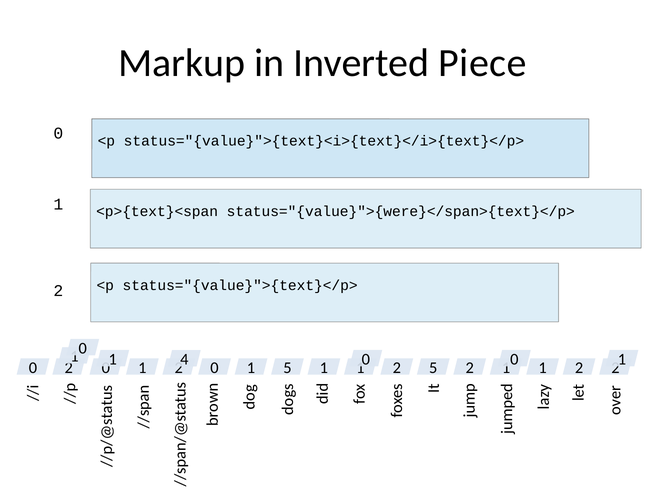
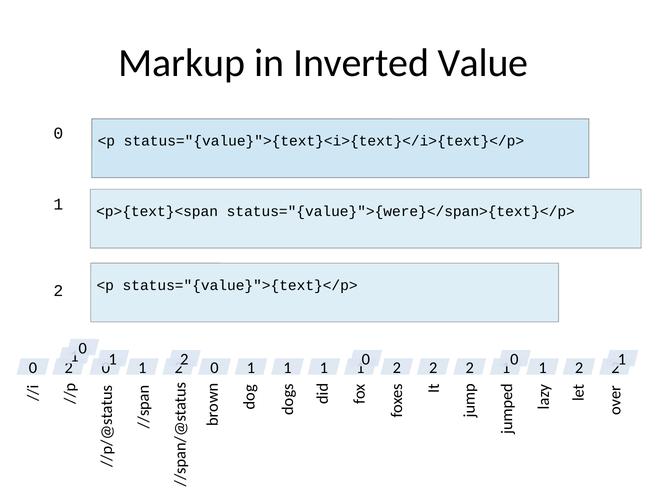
Piece: Piece -> Value (483, 63)
4: 4 -> 2 (184, 360)
0 1 5: 5 -> 1 (287, 368)
5: 5 -> 2 (433, 368)
